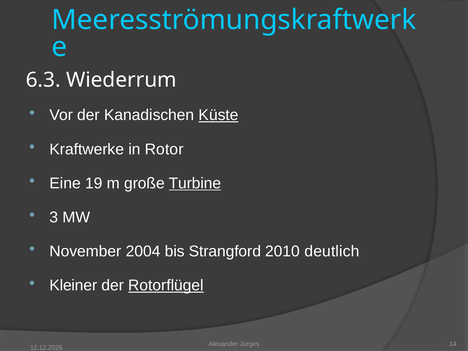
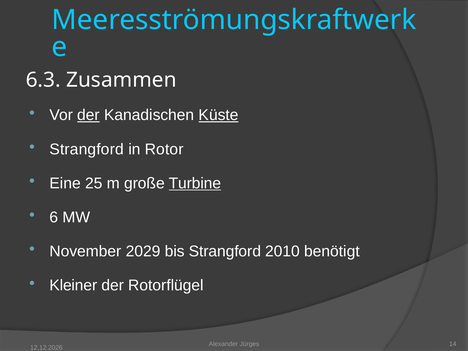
Wiederrum: Wiederrum -> Zusammen (121, 80)
der underline: none -> present (88, 115)
Kraftwerke: Kraftwerke -> Strangford (87, 149)
19: 19 -> 25 (94, 183)
3: 3 -> 6 (54, 217)
2004: 2004 -> 2029 (143, 251)
deutlich: deutlich -> benötigt (332, 251)
Rotorflügel underline: present -> none (166, 285)
